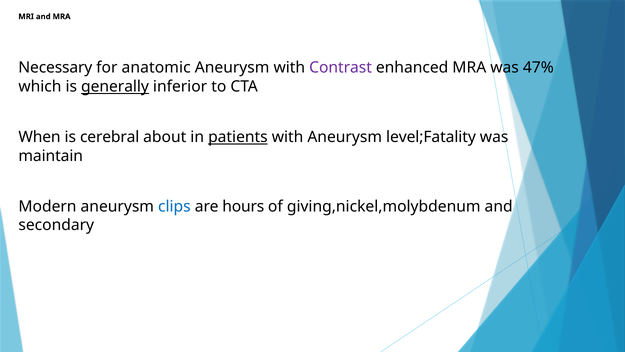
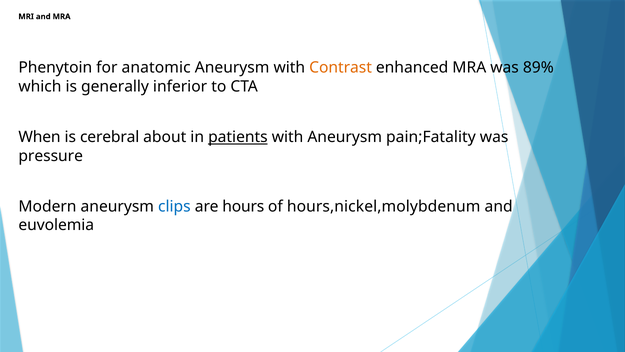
Necessary: Necessary -> Phenytoin (55, 68)
Contrast colour: purple -> orange (341, 68)
47%: 47% -> 89% (538, 68)
generally underline: present -> none (115, 86)
level;Fatality: level;Fatality -> pain;Fatality (431, 137)
maintain: maintain -> pressure (51, 156)
giving,nickel,molybdenum: giving,nickel,molybdenum -> hours,nickel,molybdenum (384, 206)
secondary: secondary -> euvolemia (56, 225)
